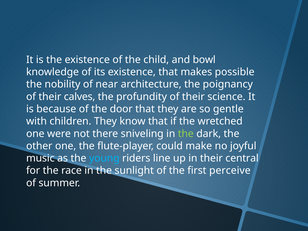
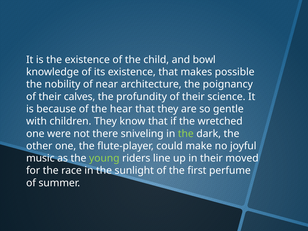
door: door -> hear (121, 109)
young colour: light blue -> light green (104, 158)
central: central -> moved (242, 158)
perceive: perceive -> perfume (230, 171)
